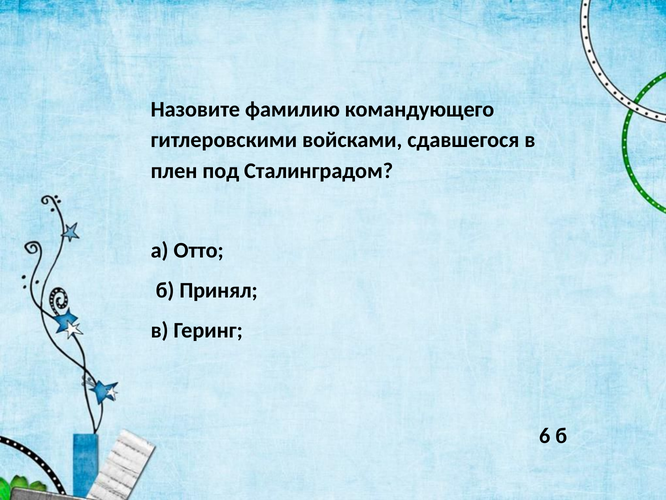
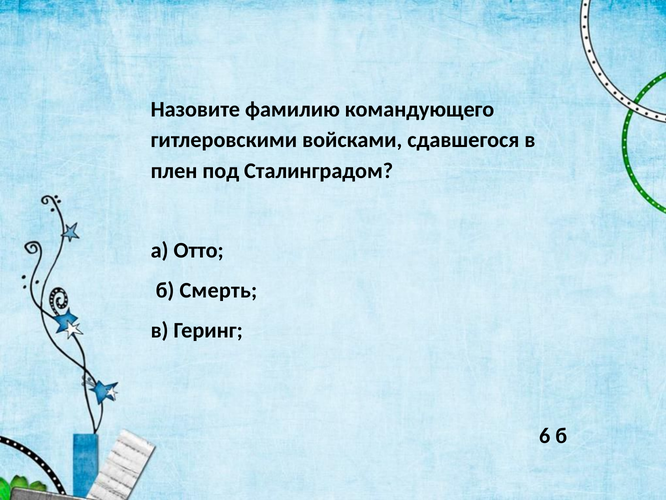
Принял: Принял -> Смерть (218, 290)
